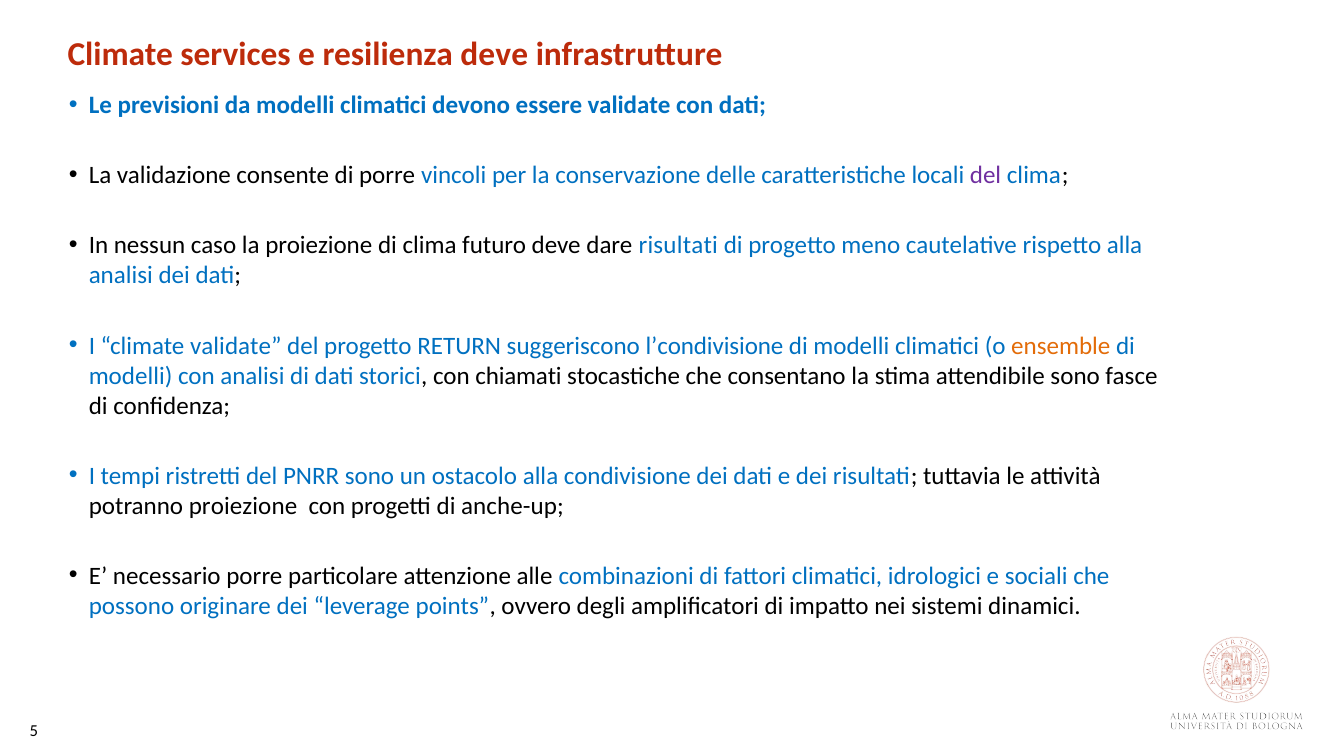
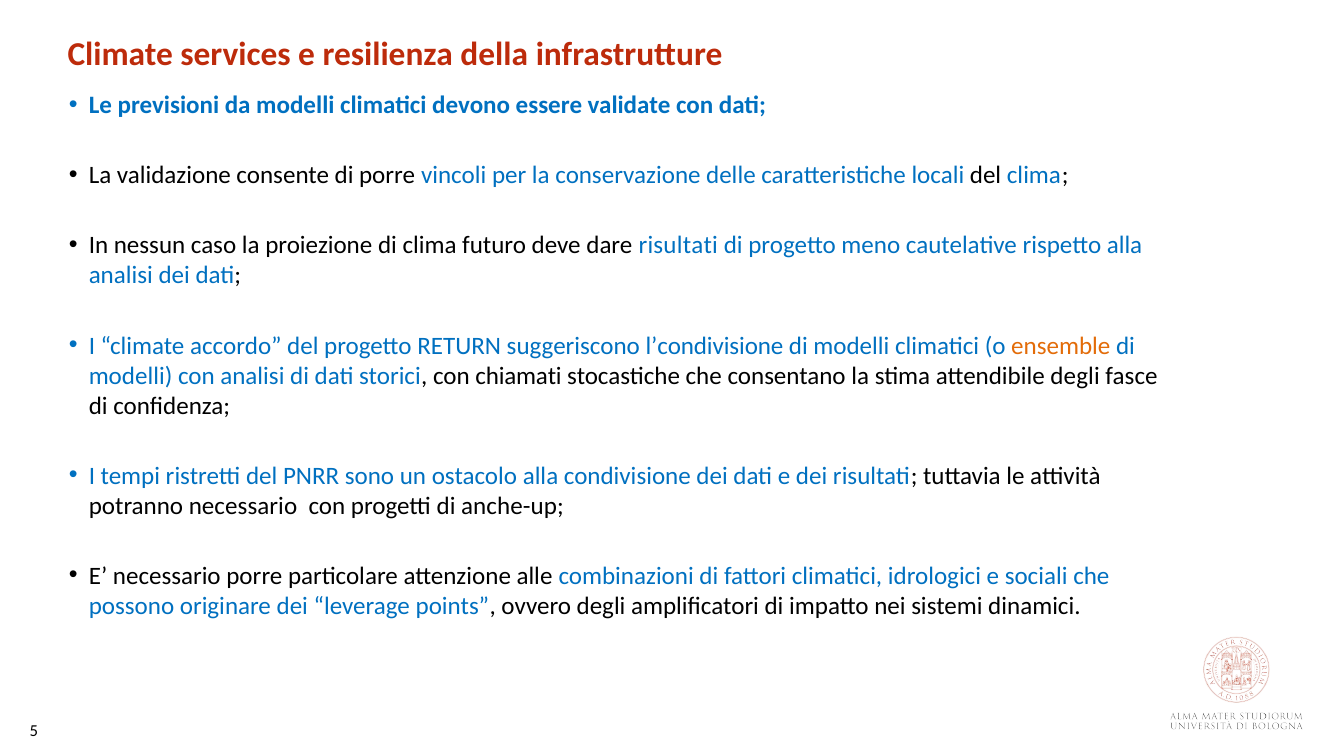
resilienza deve: deve -> della (494, 54)
del colour: purple -> black (986, 176)
climate validate: validate -> accordo (236, 346)
attendibile sono: sono -> degli (1075, 376)
potranno proiezione: proiezione -> necessario (243, 506)
